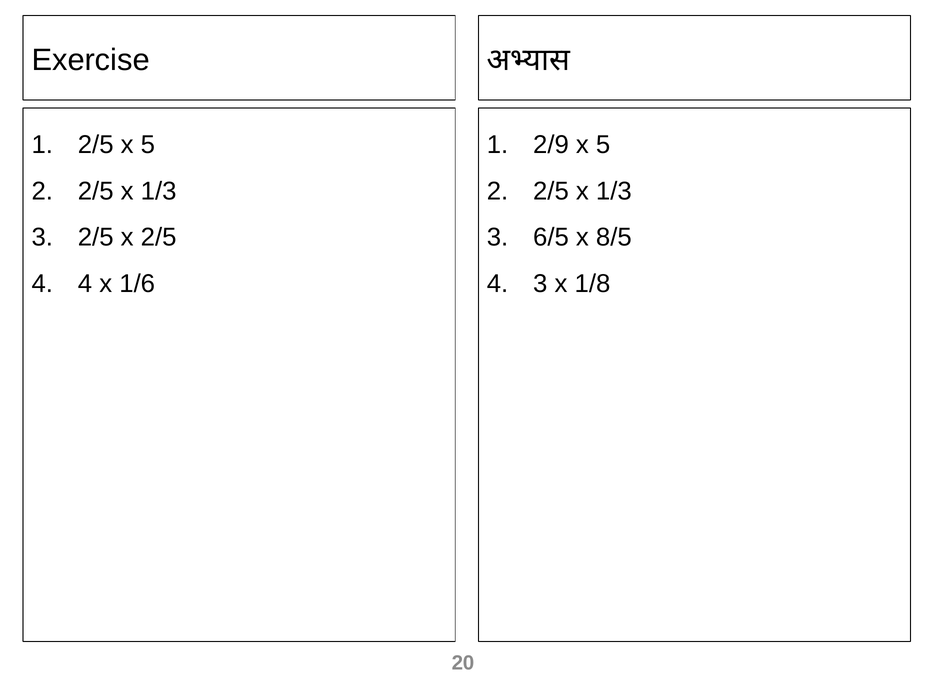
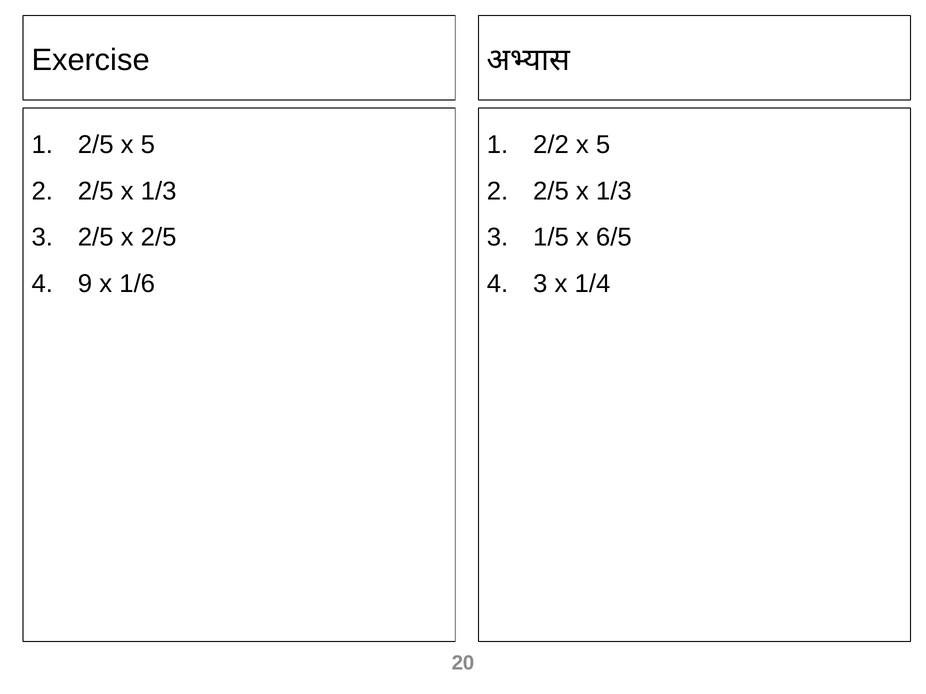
2/9: 2/9 -> 2/2 (551, 145)
6/5: 6/5 -> 1/5 (551, 237)
8/5: 8/5 -> 6/5 (614, 237)
4: 4 -> 9 (85, 284)
1/8: 1/8 -> 1/4 (592, 284)
